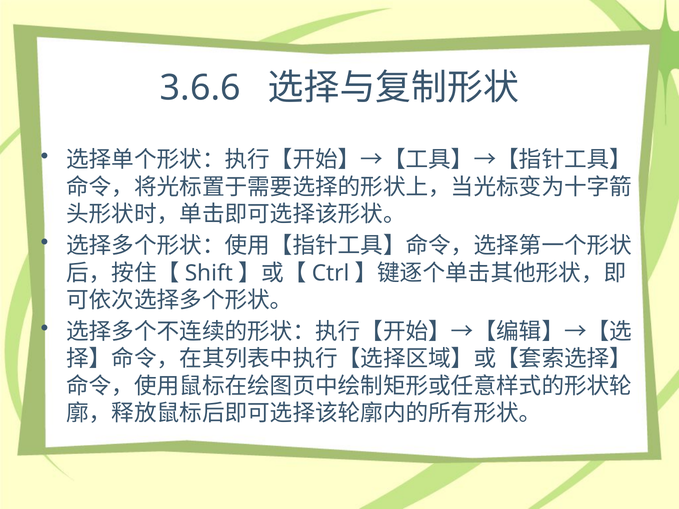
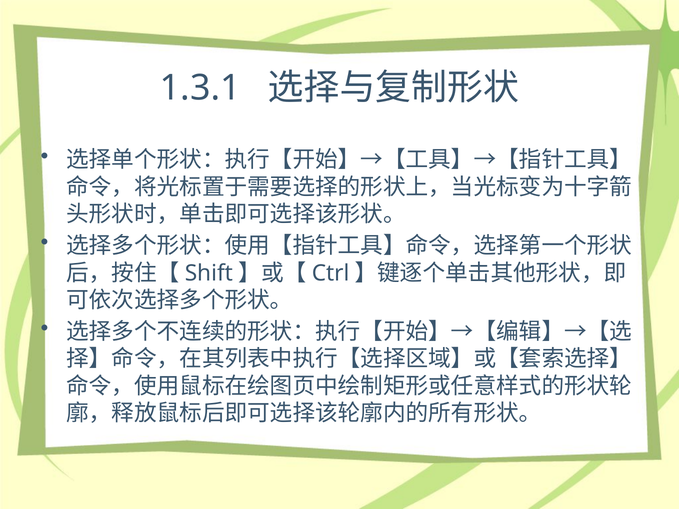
3.6.6: 3.6.6 -> 1.3.1 (200, 88)
